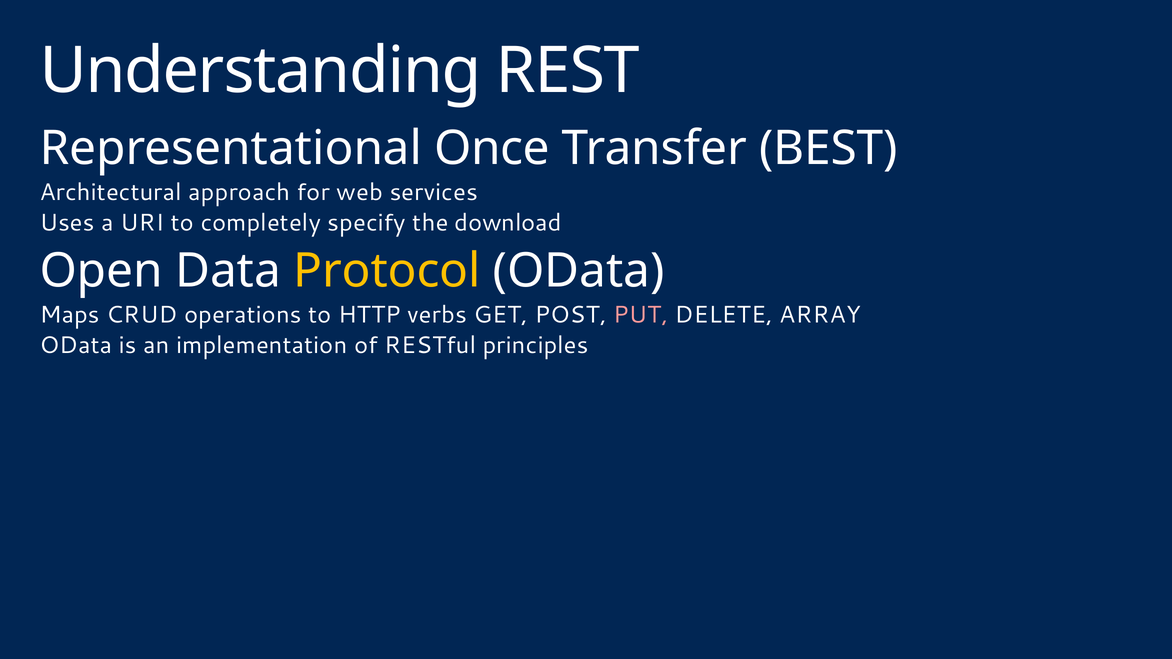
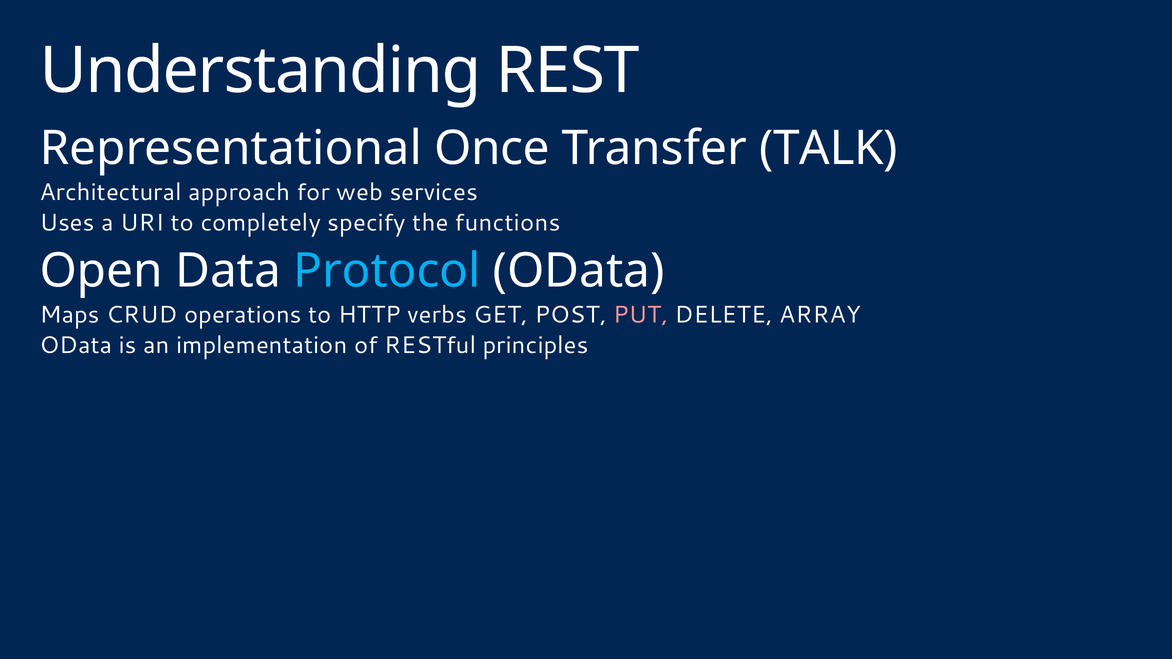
BEST: BEST -> TALK (829, 148)
download: download -> functions (508, 223)
Protocol colour: yellow -> light blue (387, 271)
